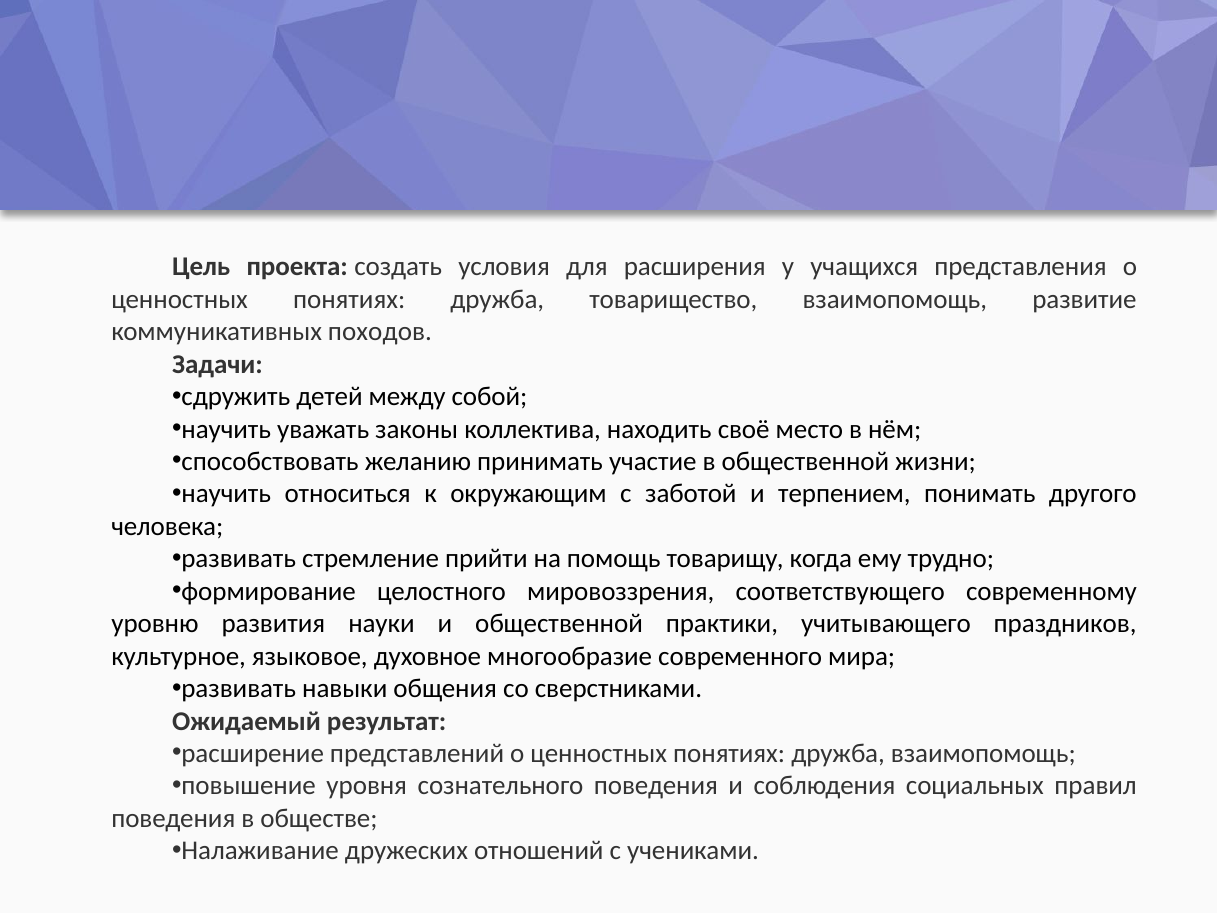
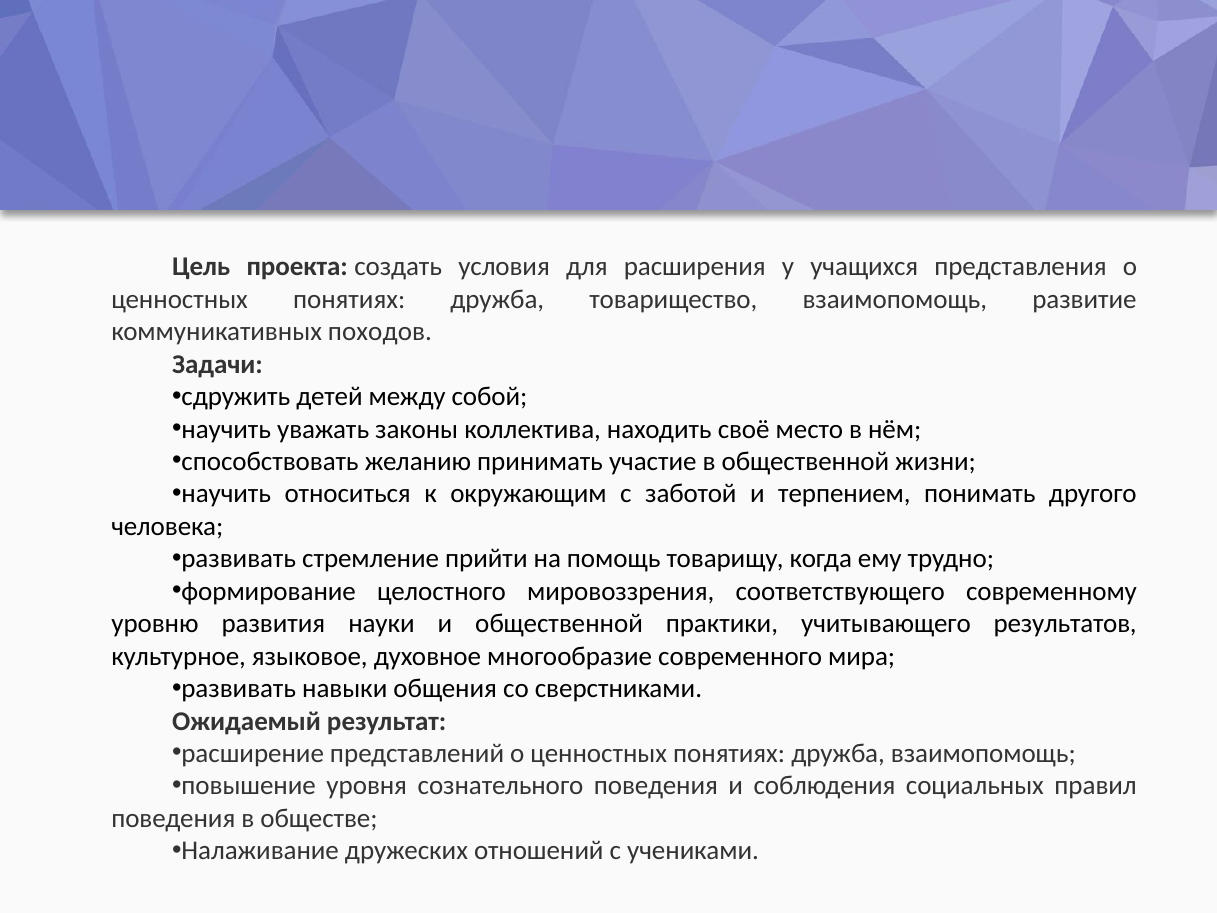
праздников: праздников -> результатов (1065, 624)
